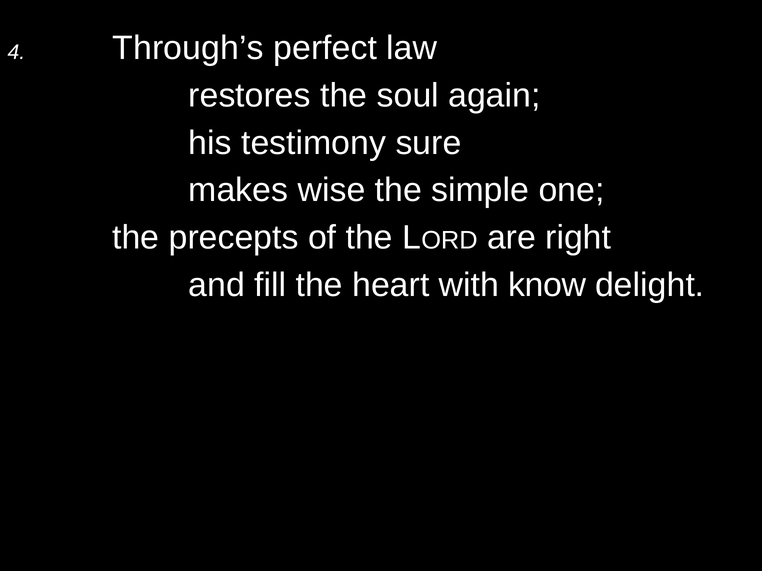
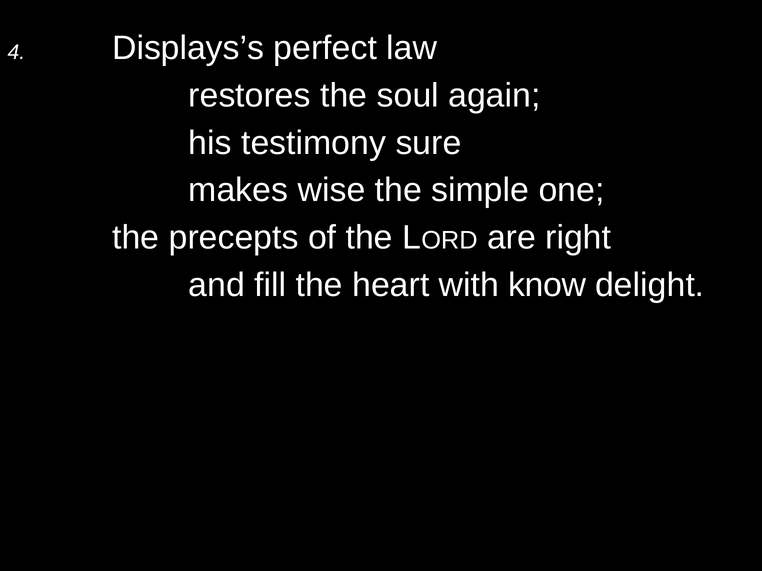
Through’s: Through’s -> Displays’s (188, 48)
